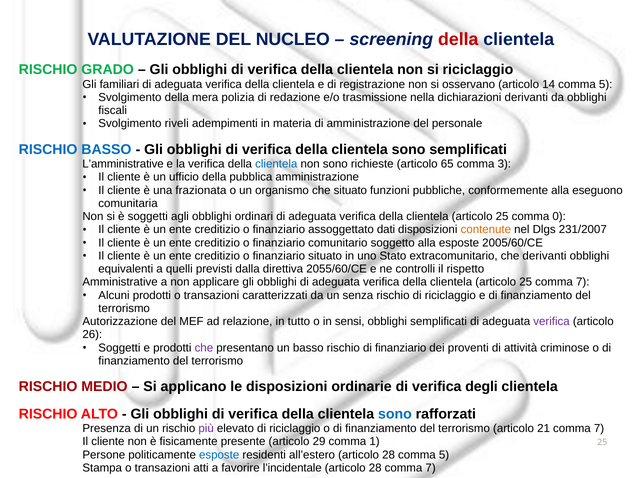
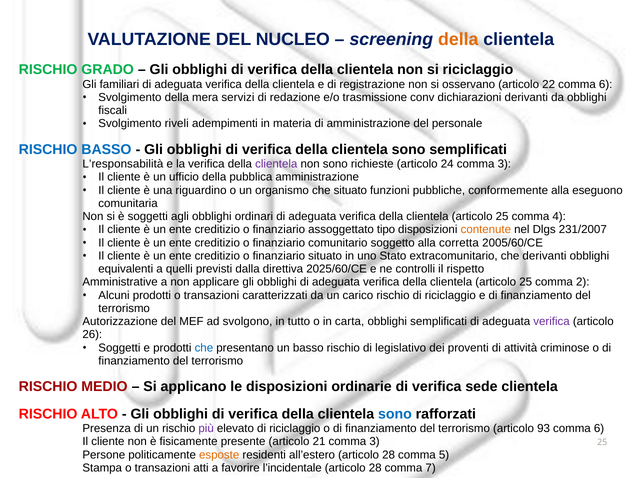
della colour: red -> orange (458, 39)
14: 14 -> 22 (549, 84)
5: 5 -> 6 (606, 84)
polizia: polizia -> servizi (238, 97)
nella: nella -> conv (422, 97)
L’amministrative: L’amministrative -> L’responsabilità (123, 164)
clientela colour: blue -> purple (276, 164)
65: 65 -> 24 (447, 164)
frazionata: frazionata -> riguardino (201, 190)
0: 0 -> 4 (559, 216)
dati: dati -> tipo (386, 230)
alla esposte: esposte -> corretta (459, 243)
2055/60/CE: 2055/60/CE -> 2025/60/CE (337, 269)
25 comma 7: 7 -> 2 (583, 282)
senza: senza -> carico (358, 295)
relazione: relazione -> svolgono (248, 321)
sensi: sensi -> carta (350, 321)
che colour: purple -> blue (204, 348)
di finanziario: finanziario -> legislativo (401, 348)
degli: degli -> sede (481, 386)
21: 21 -> 93 (544, 428)
7: 7 -> 6 (599, 428)
29: 29 -> 21 (319, 441)
1: 1 -> 3 (375, 441)
esposte colour: blue -> orange (219, 455)
